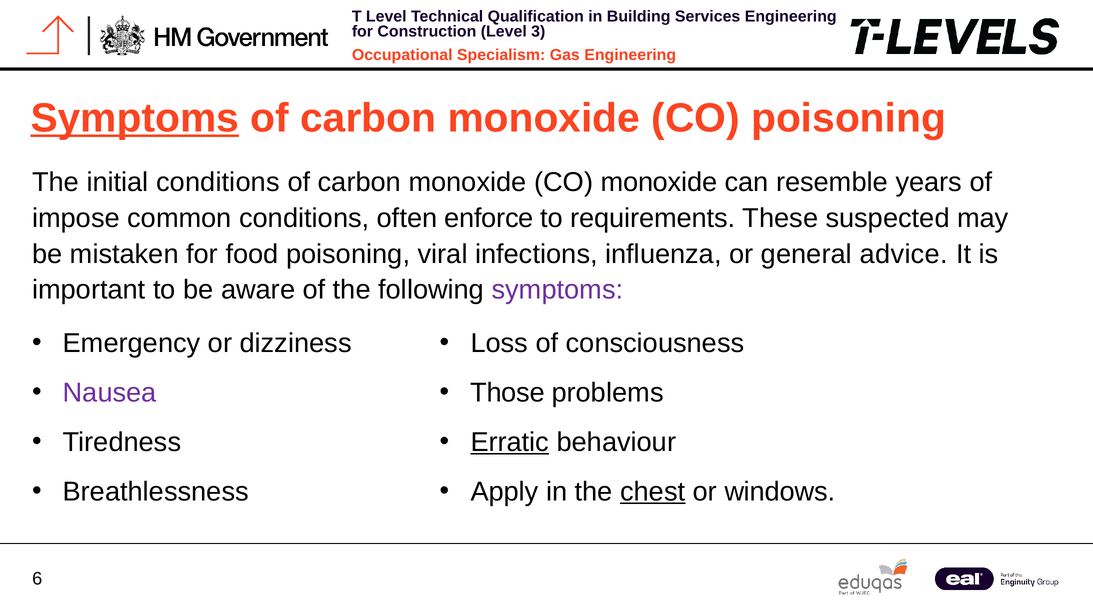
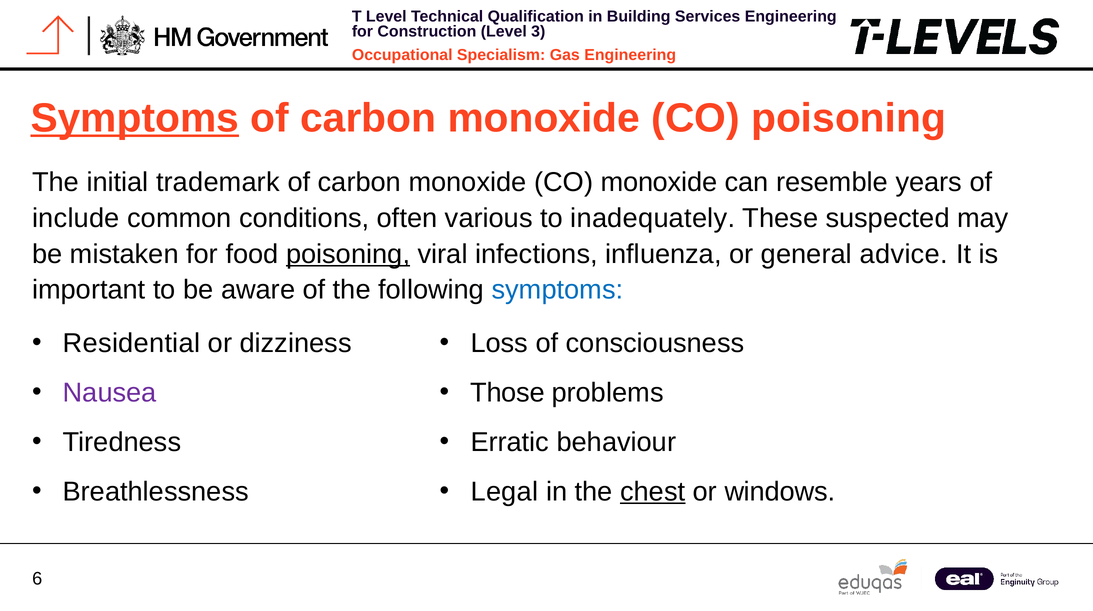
initial conditions: conditions -> trademark (218, 182)
impose: impose -> include (76, 218)
enforce: enforce -> various (489, 218)
requirements: requirements -> inadequately (653, 218)
poisoning underline: none -> present (348, 254)
symptoms colour: purple -> blue (557, 290)
Emergency: Emergency -> Residential (131, 343)
Erratic underline: present -> none (510, 442)
Apply: Apply -> Legal (504, 491)
